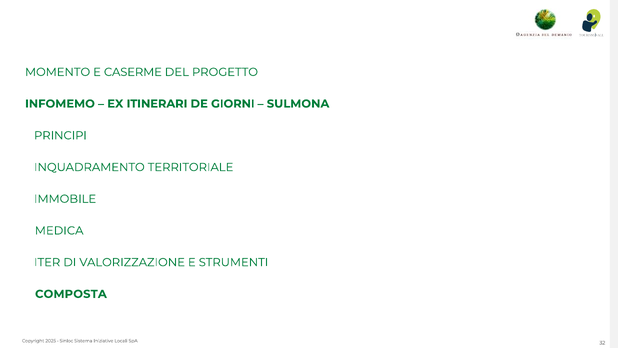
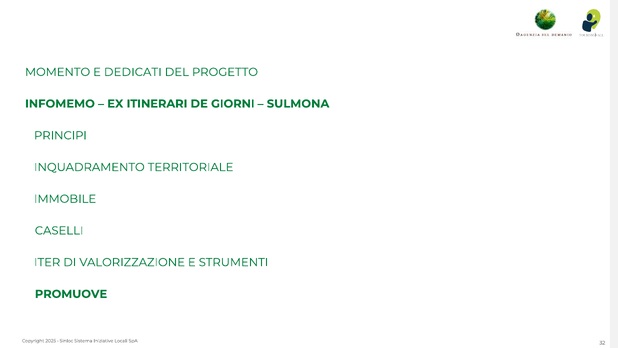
CASERME: CASERME -> DEDICATI (133, 72)
MEDICA: MEDICA -> CASELLI (59, 230)
COMPOSTA: COMPOSTA -> PROMUOVE (71, 294)
